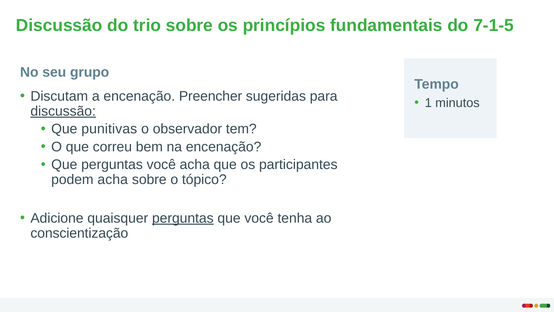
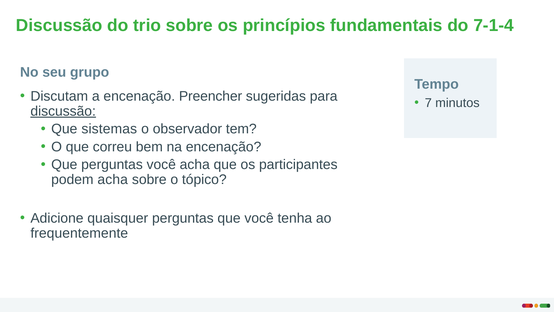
7-1-5: 7-1-5 -> 7-1-4 (494, 25)
1: 1 -> 7 (428, 103)
punitivas: punitivas -> sistemas (109, 129)
perguntas underline: present -> none (183, 218)
conscientização: conscientização -> frequentemente (79, 233)
